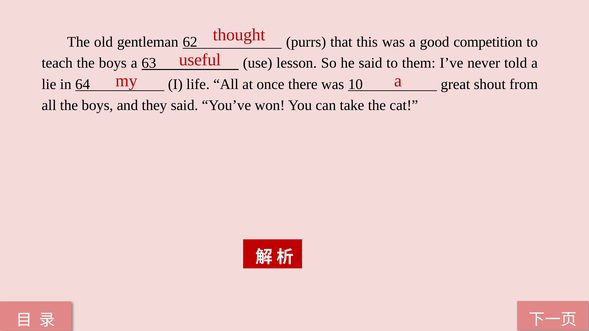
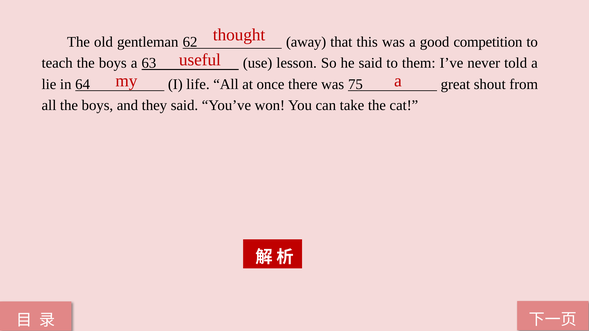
purrs: purrs -> away (306, 42)
10: 10 -> 75 (355, 84)
